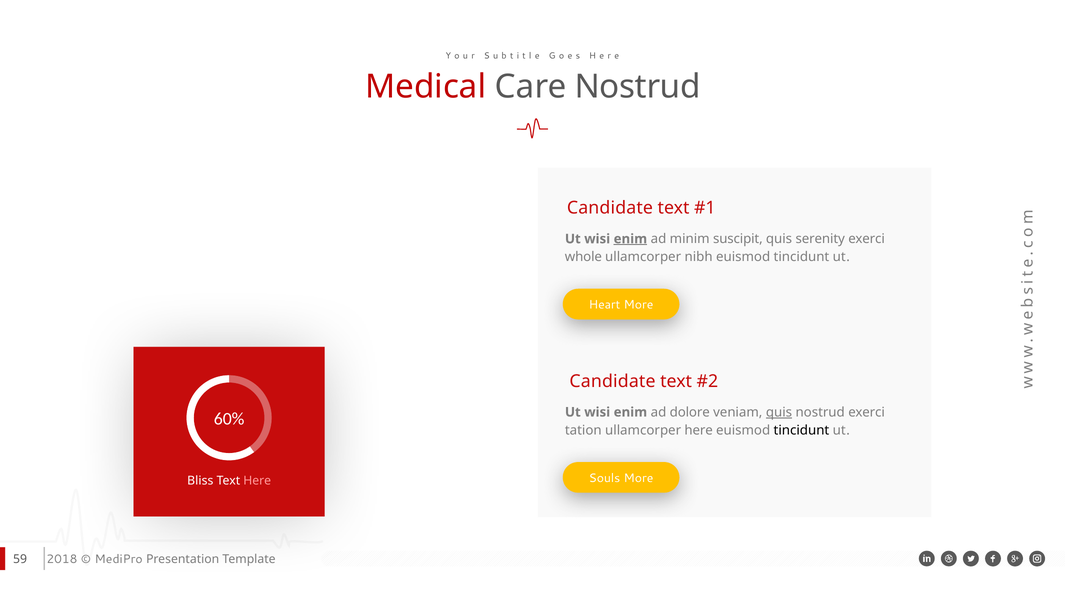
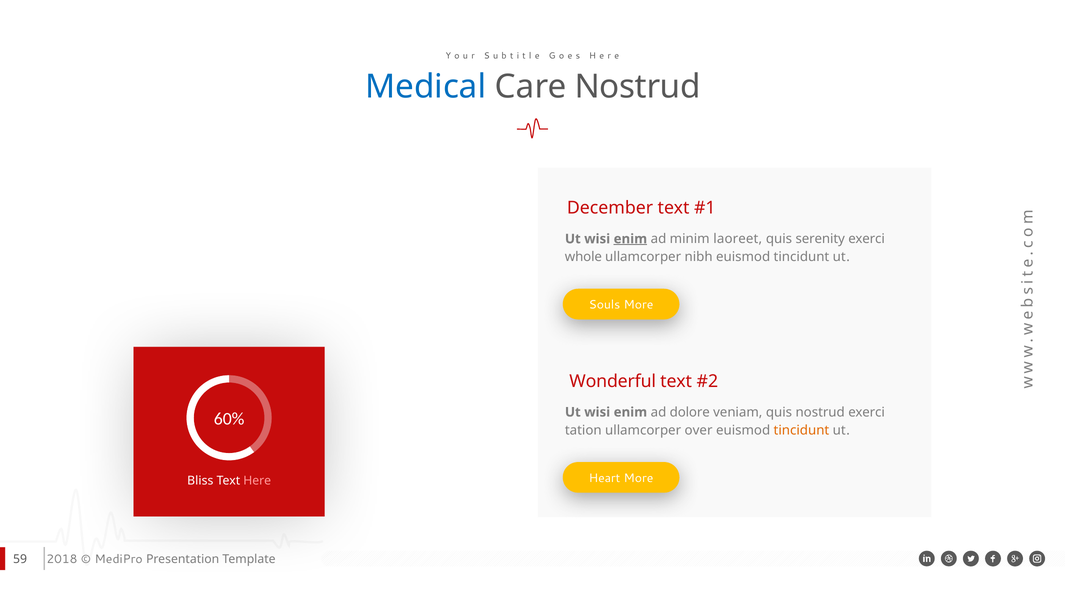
Medical colour: red -> blue (426, 87)
Candidate: Candidate -> December (610, 208)
suscipit: suscipit -> laoreet (738, 239)
Heart: Heart -> Souls (604, 305)
Candidate: Candidate -> Wonderful (613, 381)
quis underline: present -> none (779, 412)
ullamcorper here: here -> over (699, 430)
tincidunt colour: black -> orange (801, 430)
Souls: Souls -> Heart (604, 478)
